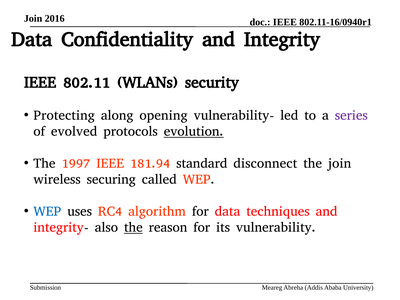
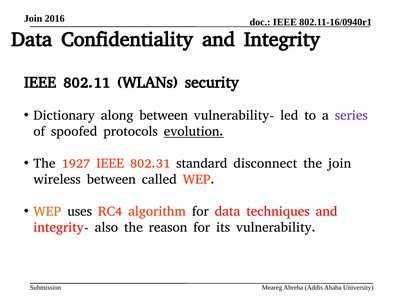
Protecting: Protecting -> Dictionary (64, 116)
along opening: opening -> between (164, 116)
evolved: evolved -> spoofed (74, 132)
1997: 1997 -> 1927 (76, 164)
181.94: 181.94 -> 802.31 (150, 164)
wireless securing: securing -> between (111, 180)
WEP colour: blue -> orange (47, 212)
the underline: present -> none (133, 228)
